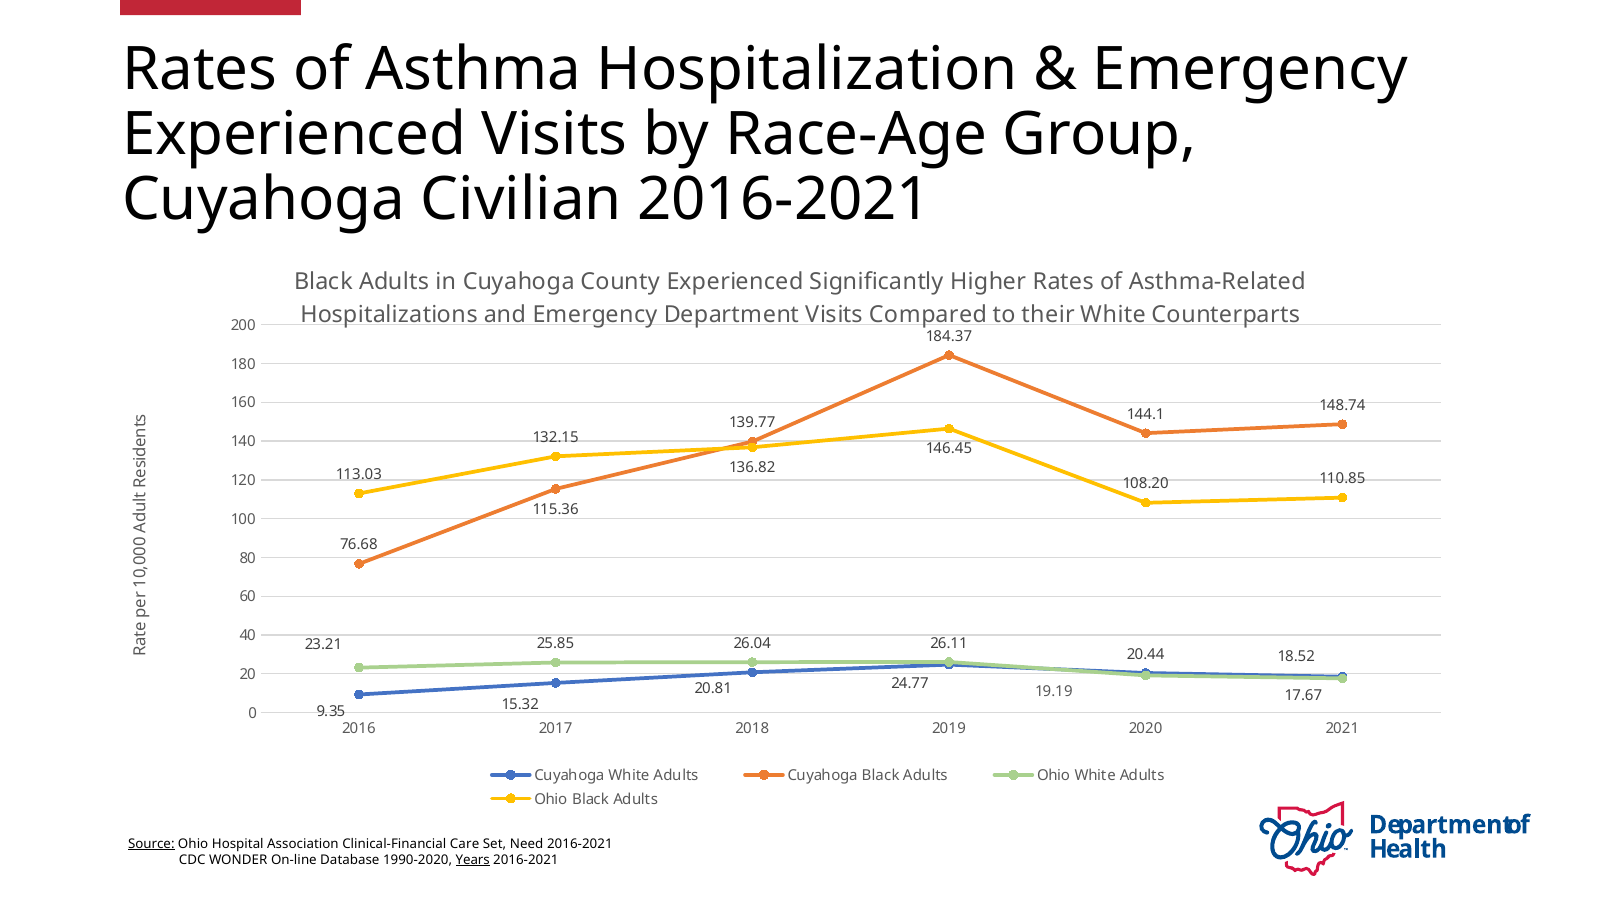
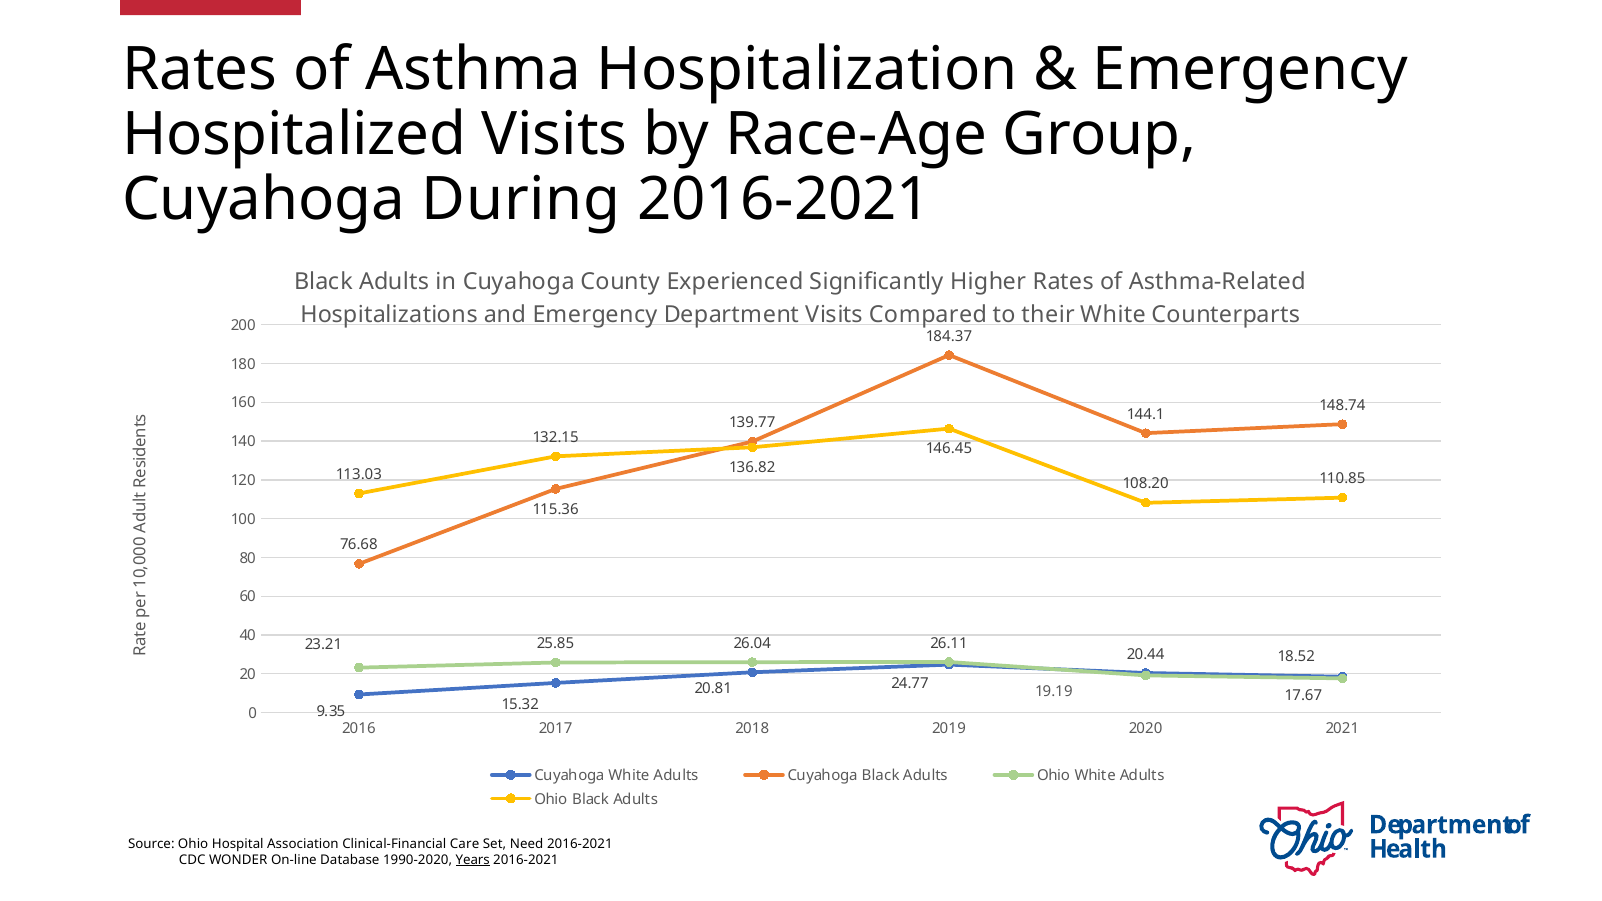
Experienced: Experienced -> Hospitalized (294, 135)
Civilian: Civilian -> During (521, 200)
Source underline: present -> none (151, 844)
